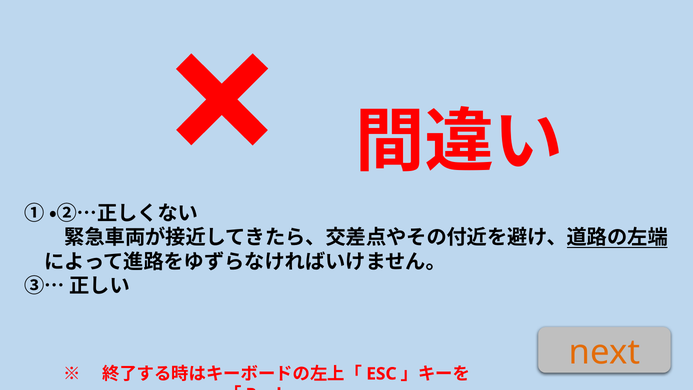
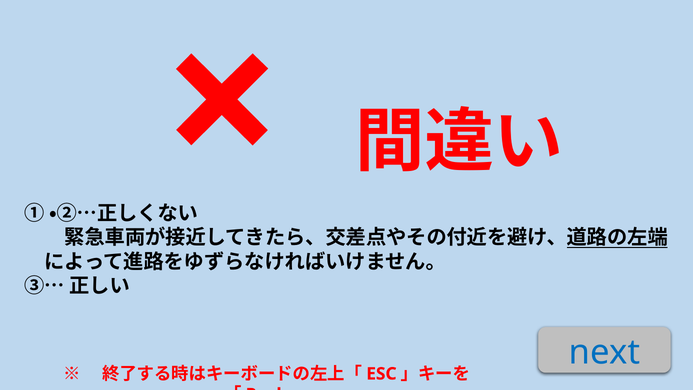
next colour: orange -> blue (604, 352)
